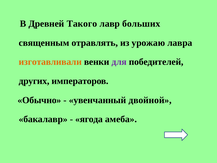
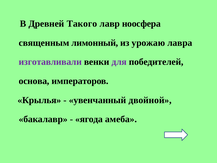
больших: больших -> ноосфера (141, 24)
отравлять: отравлять -> лимонный (95, 43)
изготавливали colour: orange -> purple (50, 62)
других: других -> основа (34, 81)
Обычно: Обычно -> Крылья (39, 100)
